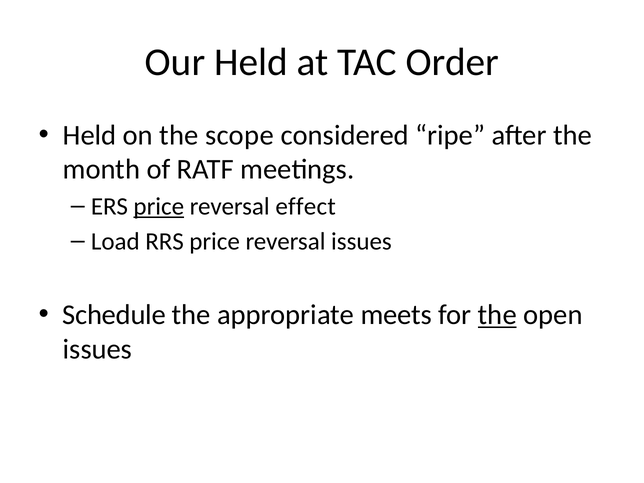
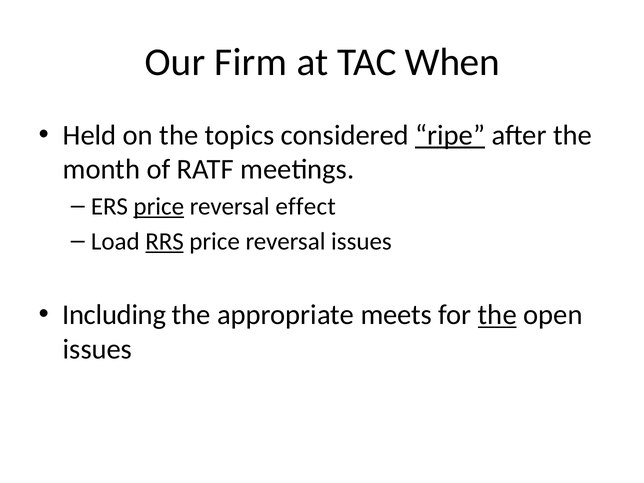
Our Held: Held -> Firm (251, 62)
Order: Order -> When (452, 62)
scope: scope -> topics (240, 135)
ripe underline: none -> present (450, 135)
RRS underline: none -> present (165, 242)
Schedule: Schedule -> Including (114, 315)
